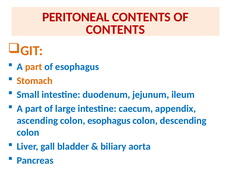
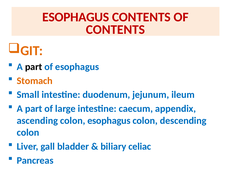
PERITONEAL: PERITONEAL -> ESOPHAGUS (76, 17)
part colour: orange -> black (34, 67)
aorta: aorta -> celiac (140, 147)
